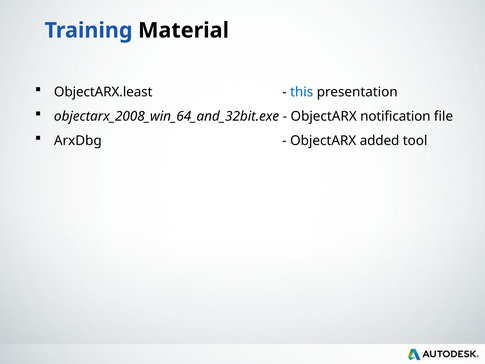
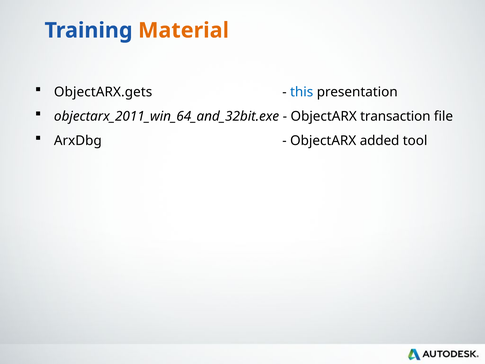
Material colour: black -> orange (184, 30)
ObjectARX.least: ObjectARX.least -> ObjectARX.gets (103, 92)
objectarx_2008_win_64_and_32bit.exe: objectarx_2008_win_64_and_32bit.exe -> objectarx_2011_win_64_and_32bit.exe (167, 116)
notification: notification -> transaction (395, 116)
